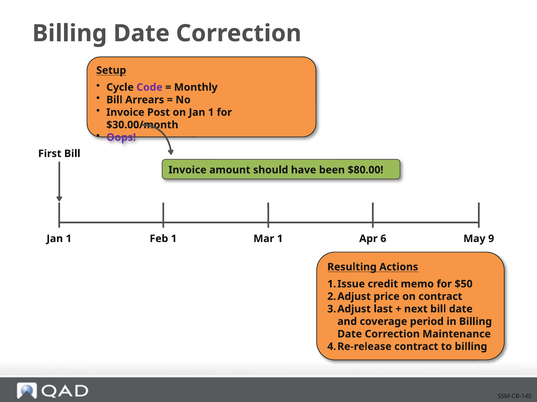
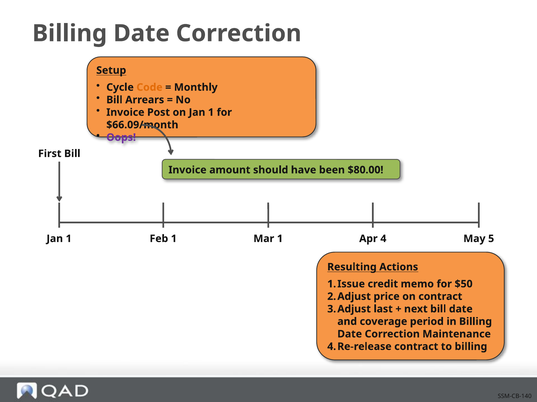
Code colour: purple -> orange (149, 87)
$30.00/month: $30.00/month -> $66.09/month (142, 125)
6: 6 -> 4 (383, 239)
9: 9 -> 5 (491, 239)
